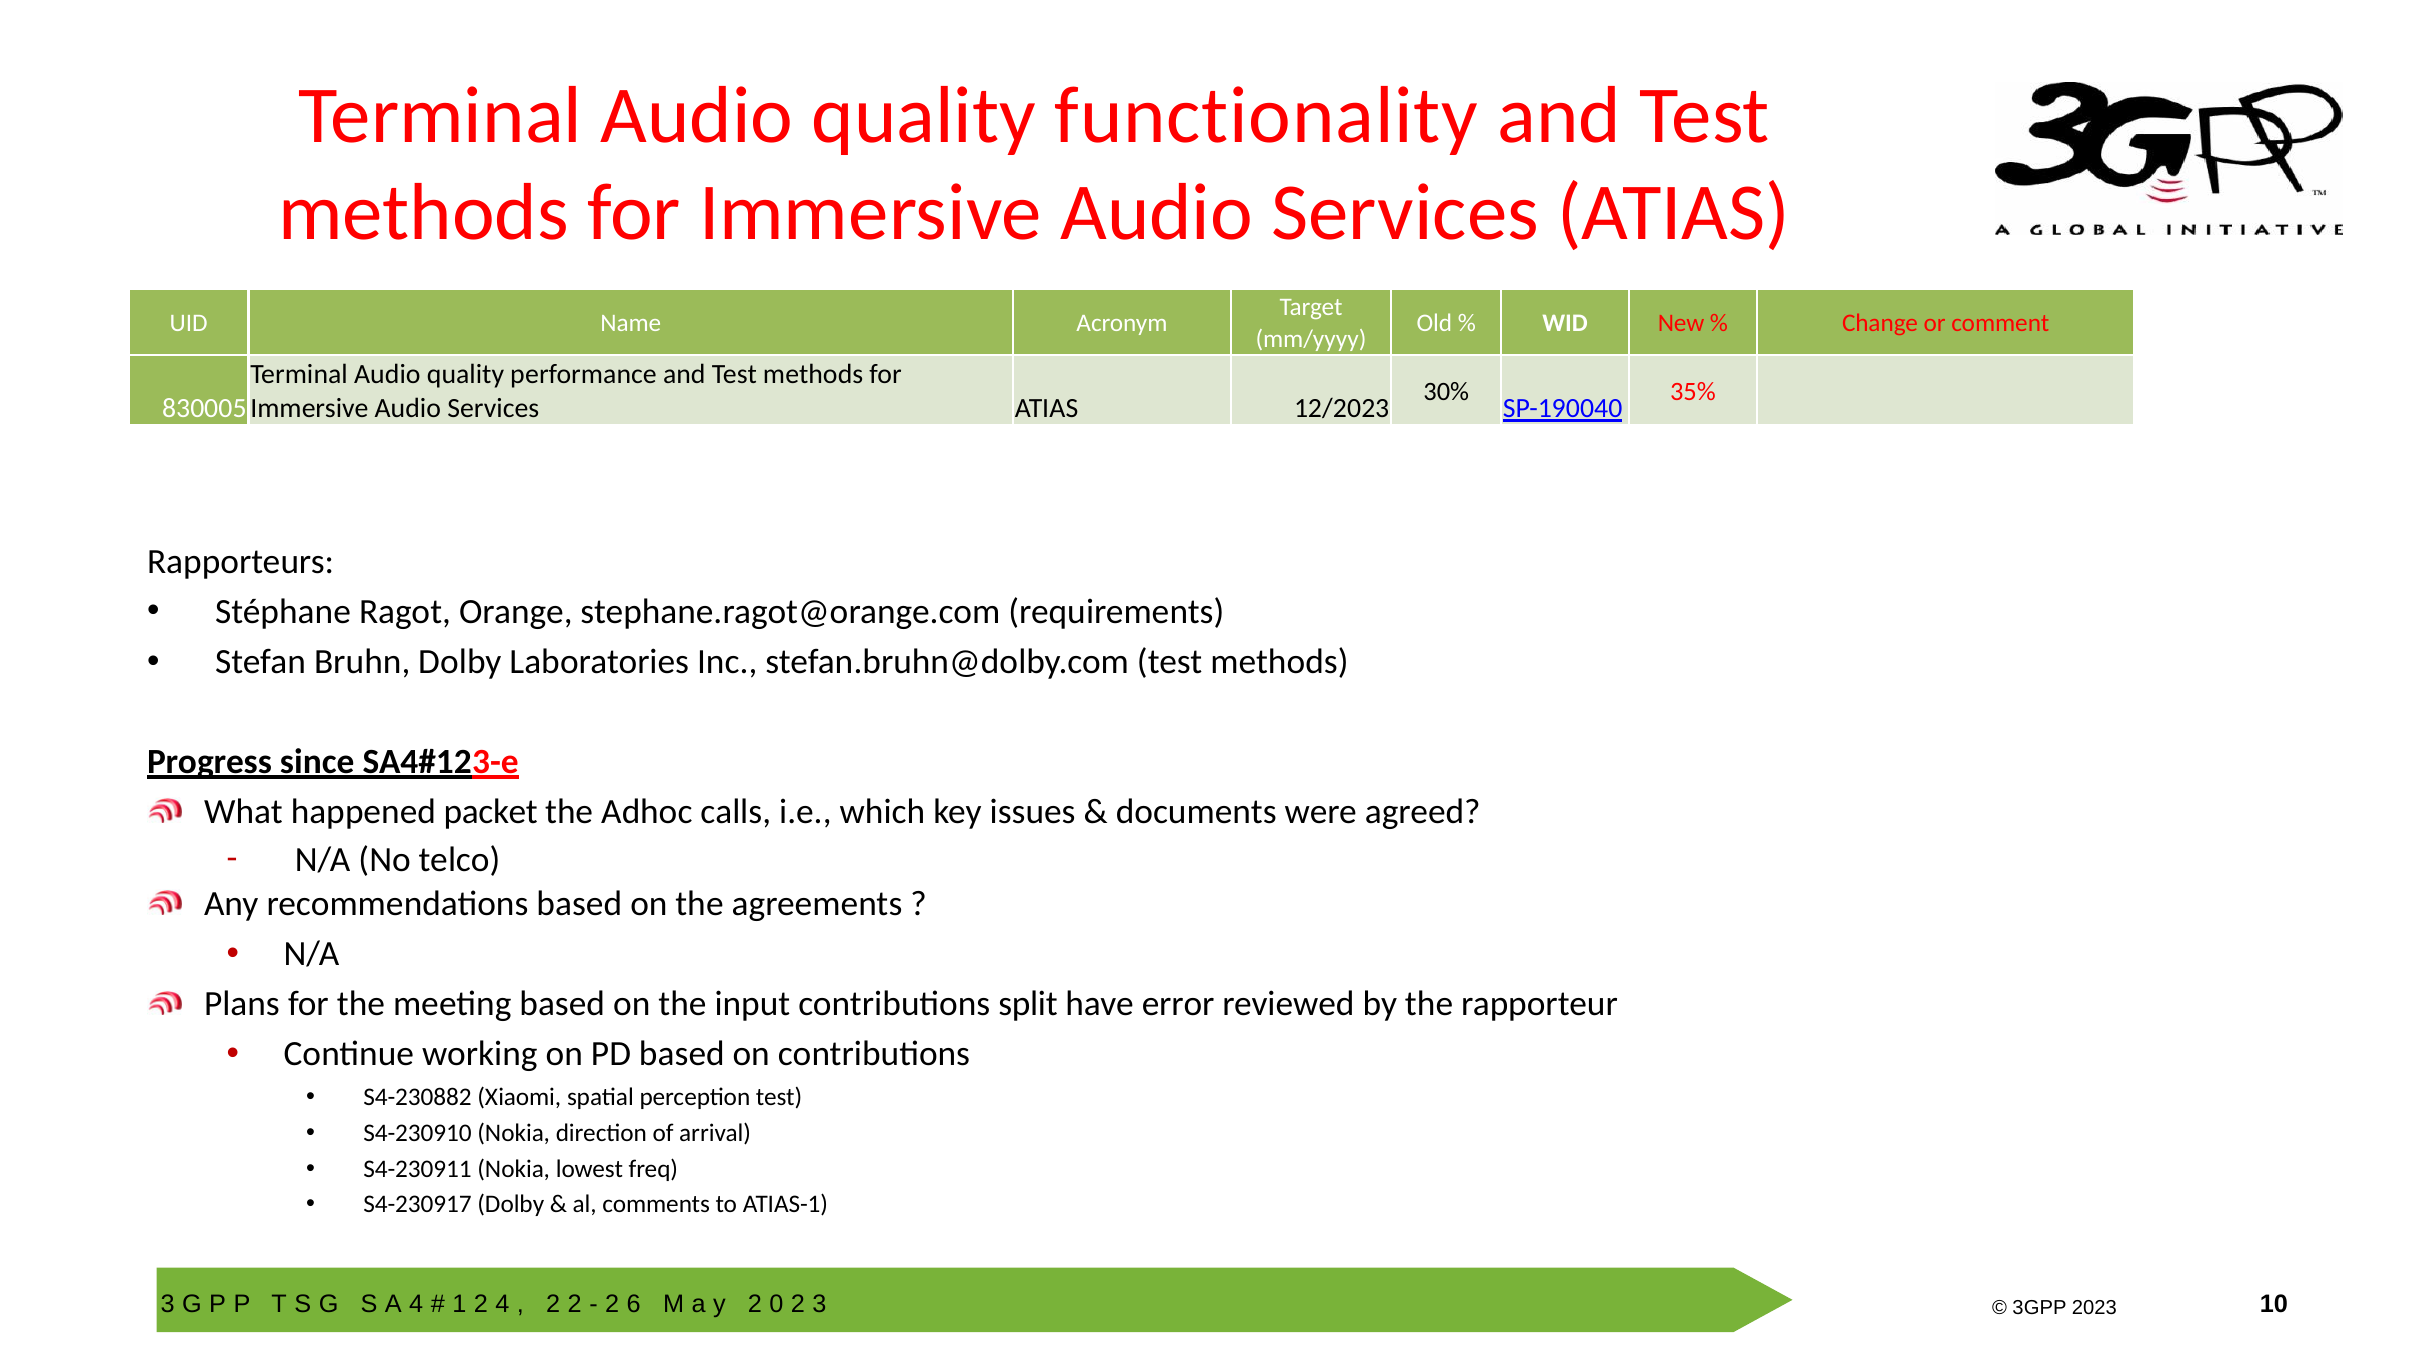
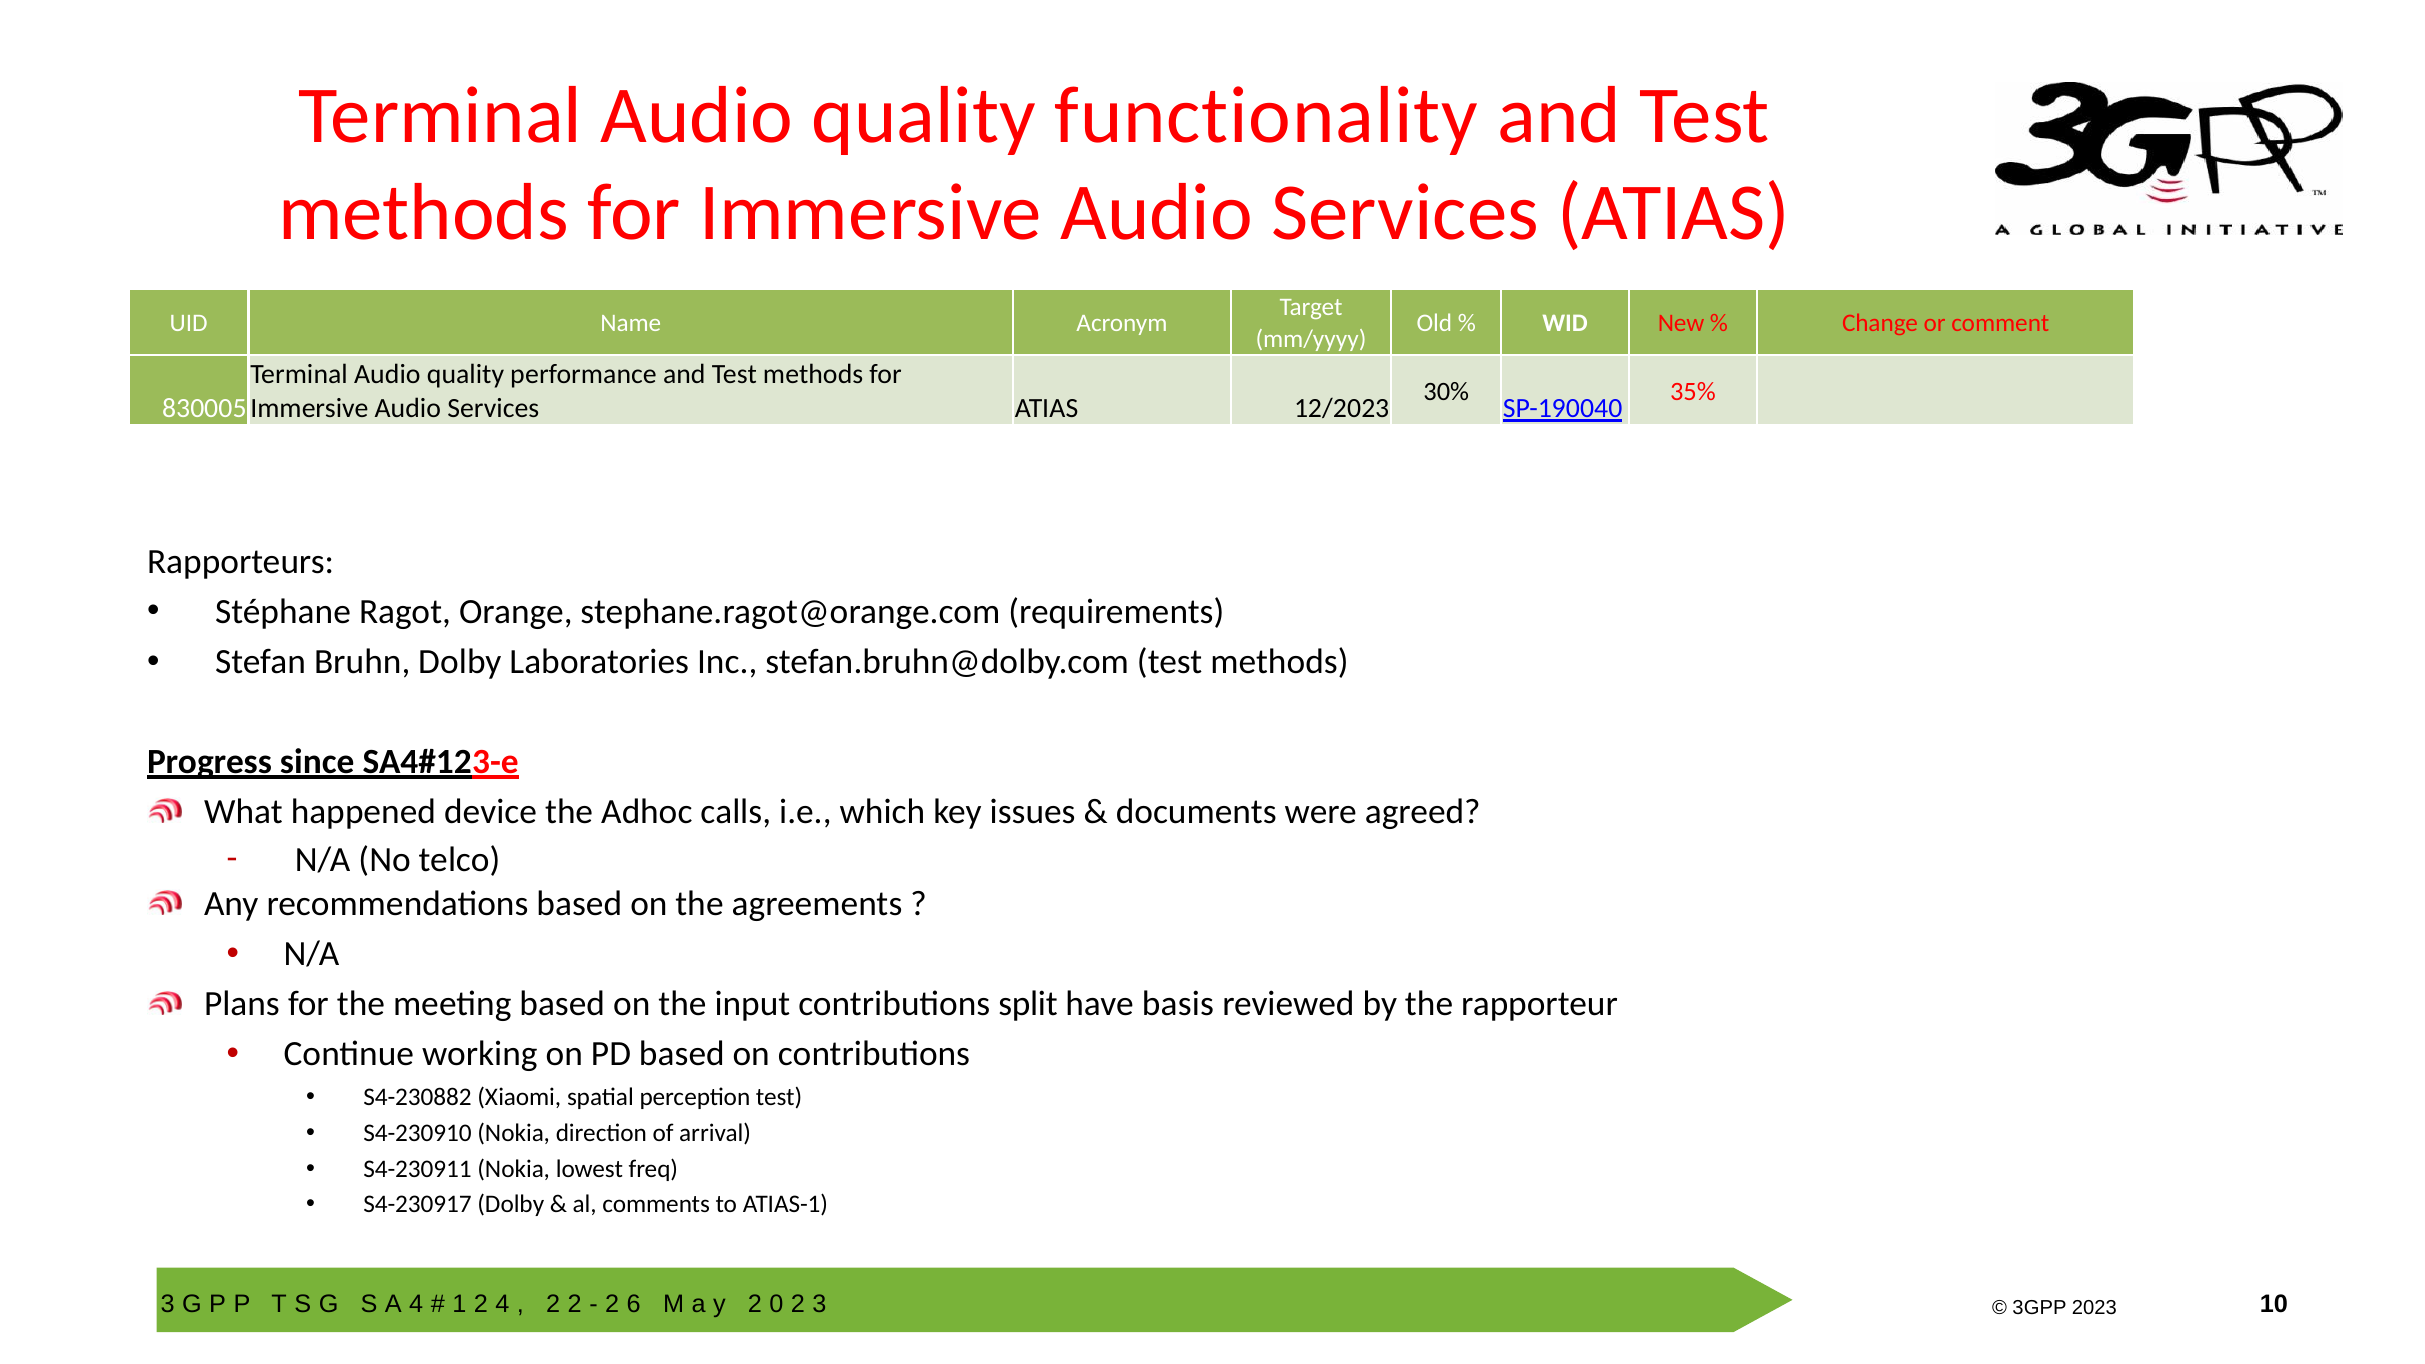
packet: packet -> device (491, 812)
error: error -> basis (1178, 1004)
